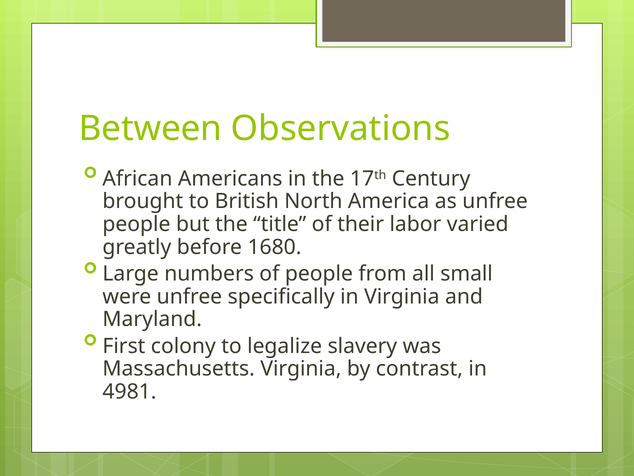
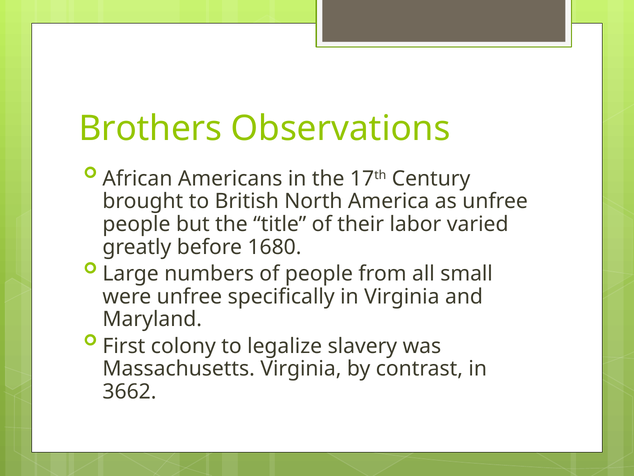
Between: Between -> Brothers (150, 129)
4981: 4981 -> 3662 (129, 391)
